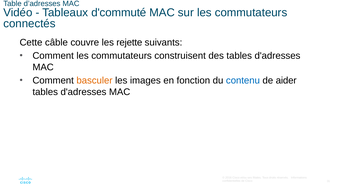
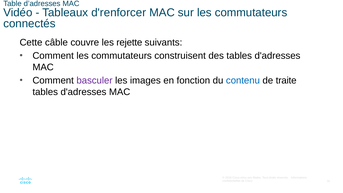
d'commuté: d'commuté -> d'renforcer (119, 13)
basculer colour: orange -> purple (95, 81)
aider: aider -> traite (286, 81)
